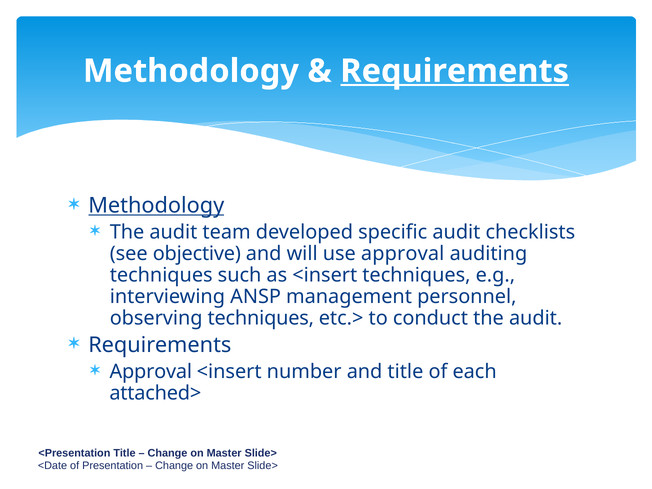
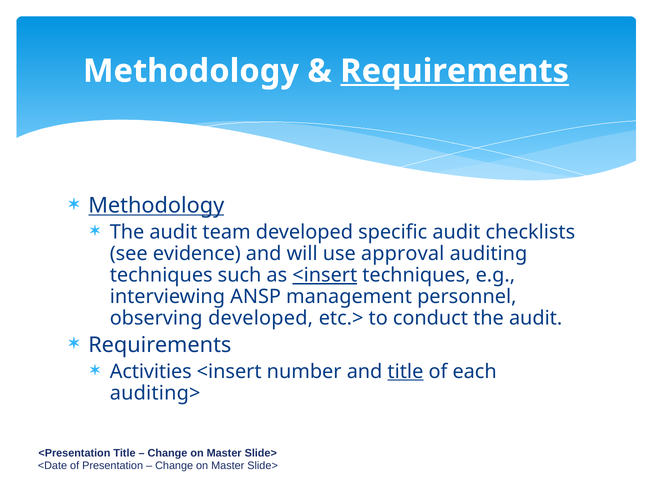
objective: objective -> evidence (197, 254)
<insert underline: none -> present (325, 275)
observing techniques: techniques -> developed (261, 318)
Approval: Approval -> Activities (151, 371)
title underline: none -> present (405, 371)
attached>: attached> -> auditing> (155, 393)
